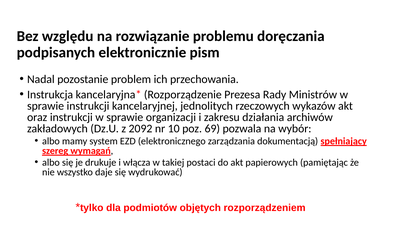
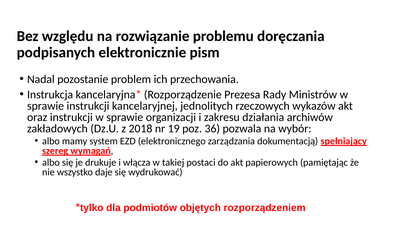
2092: 2092 -> 2018 (141, 128)
10: 10 -> 19 (174, 128)
69: 69 -> 36 (212, 128)
